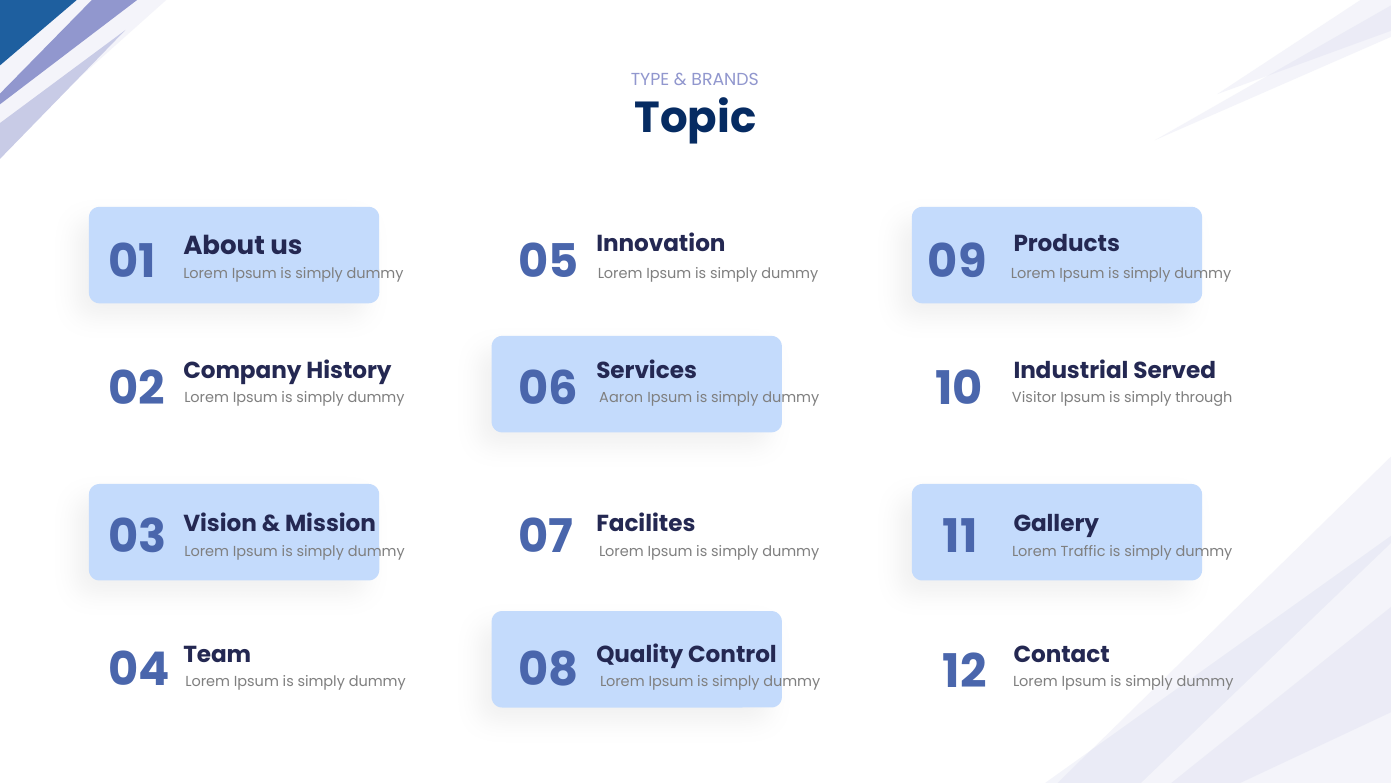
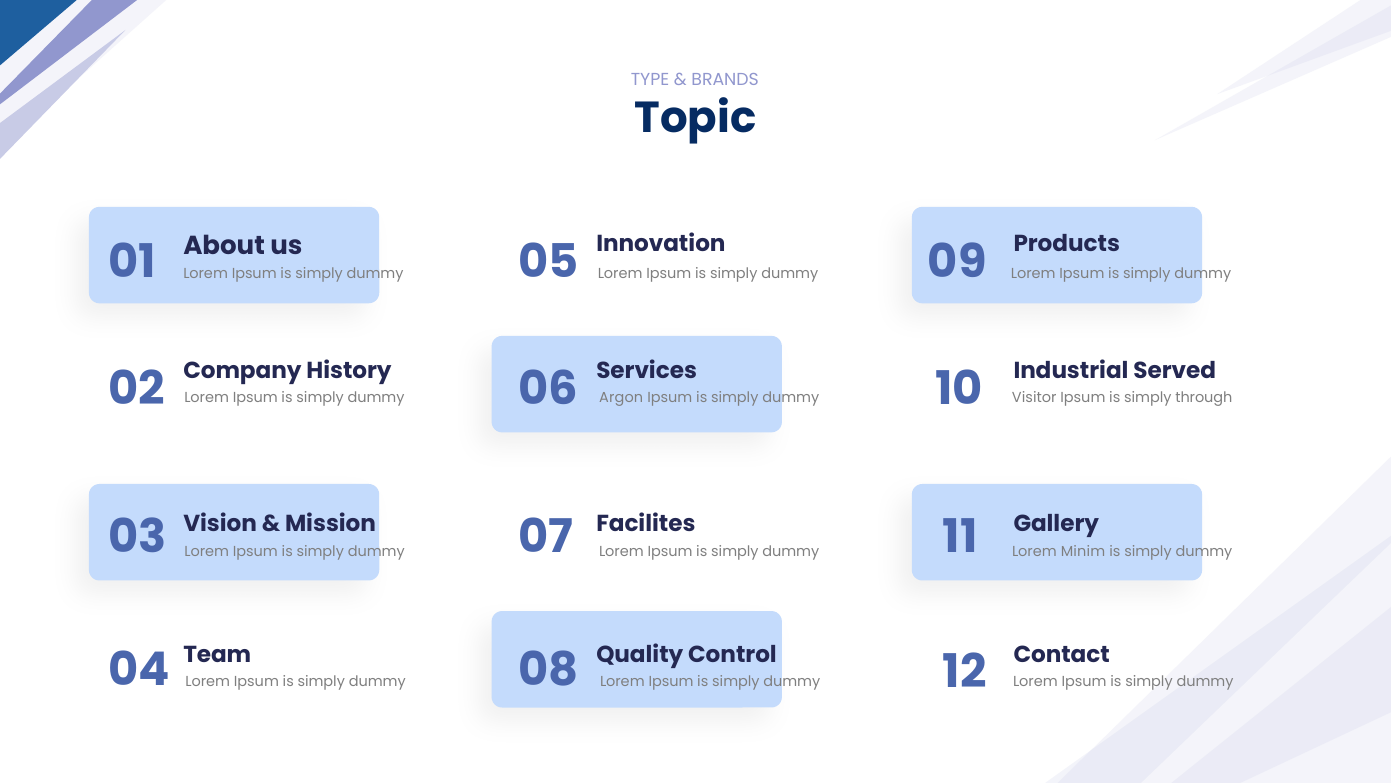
Aaron: Aaron -> Argon (621, 398)
Traffic: Traffic -> Minim (1083, 551)
